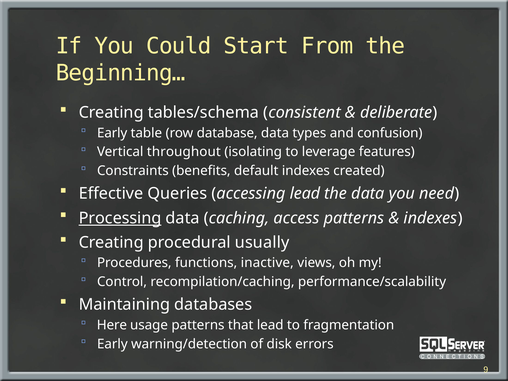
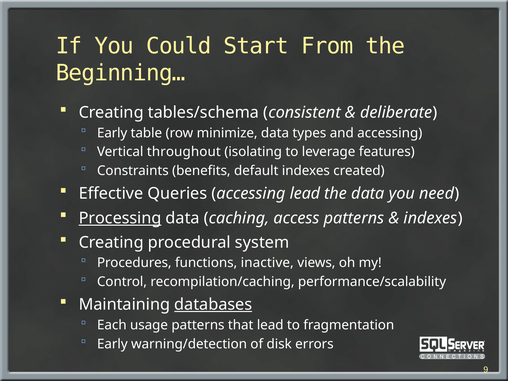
database: database -> minimize (227, 133)
and confusion: confusion -> accessing (390, 133)
usually: usually -> system (262, 242)
databases underline: none -> present (213, 305)
Here: Here -> Each (112, 325)
